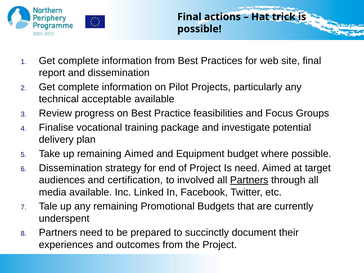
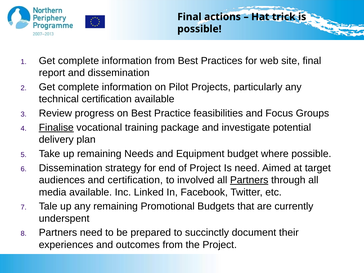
technical acceptable: acceptable -> certification (107, 99)
Finalise underline: none -> present (56, 127)
remaining Aimed: Aimed -> Needs (139, 154)
